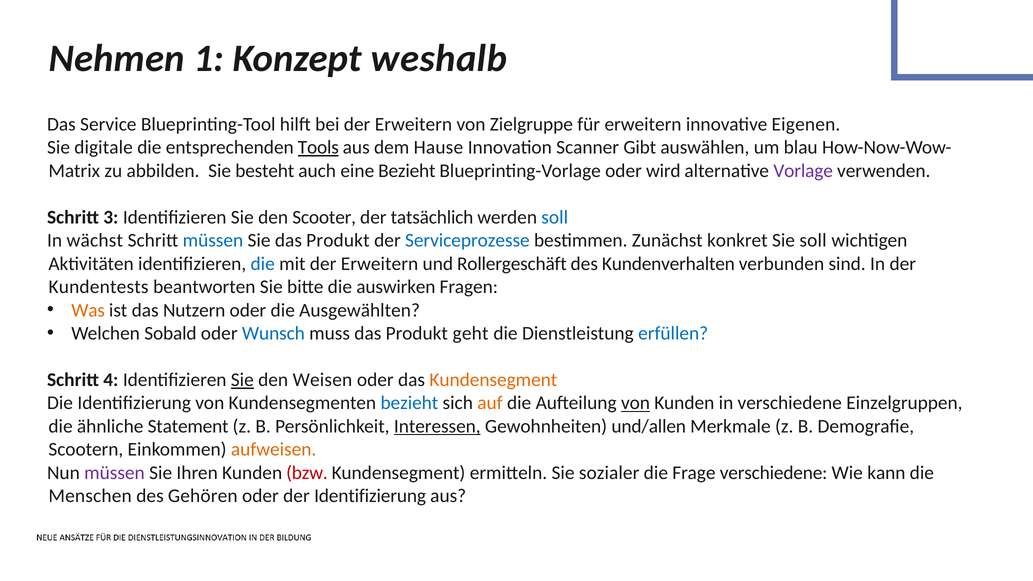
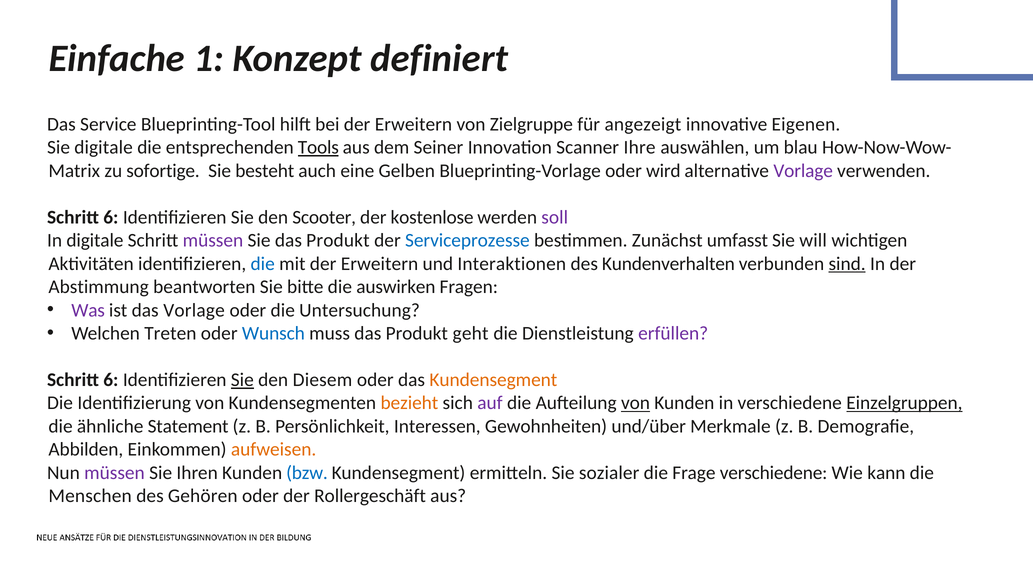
Nehmen: Nehmen -> Einfache (117, 58)
weshalb: weshalb -> definiert (439, 58)
für erweitern: erweitern -> angezeigt (643, 124)
Hause: Hause -> Seiner (438, 147)
Gibt: Gibt -> Ihre (640, 147)
abbilden: abbilden -> sofortige (163, 171)
eine Bezieht: Bezieht -> Gelben (407, 171)
3: 3 -> 6 (111, 217)
tatsächlich: tatsächlich -> kostenlose (432, 217)
soll colour: blue -> purple (555, 217)
In wächst: wächst -> digitale (95, 240)
müssen colour: blue -> purple (213, 240)
konkret: konkret -> umfasst (737, 240)
Sie soll: soll -> will (813, 240)
Rollergeschäft: Rollergeschäft -> Interaktionen (512, 264)
sind underline: none -> present (847, 264)
Kundentests: Kundentests -> Abstimmung (99, 287)
Was colour: orange -> purple (88, 310)
das Nutzern: Nutzern -> Vorlage (194, 310)
Ausgewählten: Ausgewählten -> Untersuchung (360, 310)
Sobald: Sobald -> Treten (170, 333)
erfüllen colour: blue -> purple (673, 333)
4: 4 -> 6 (111, 380)
Weisen: Weisen -> Diesem (322, 380)
bezieht colour: blue -> orange (409, 403)
auf colour: orange -> purple (490, 403)
Einzelgruppen underline: none -> present (904, 403)
Interessen underline: present -> none (437, 426)
und/allen: und/allen -> und/über (649, 426)
Scootern: Scootern -> Abbilden (86, 450)
bzw colour: red -> blue (307, 473)
der Identifizierung: Identifizierung -> Rollergeschäft (370, 496)
